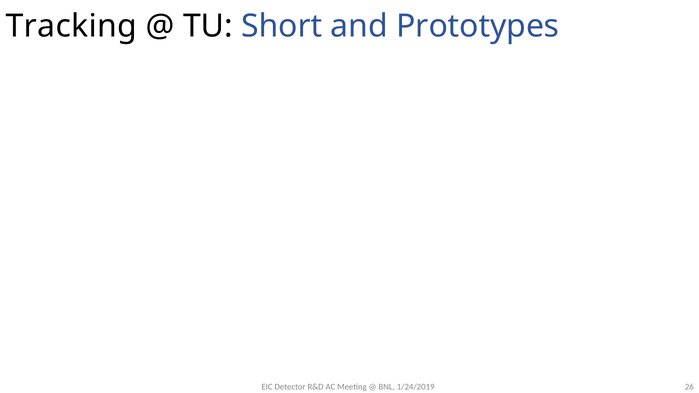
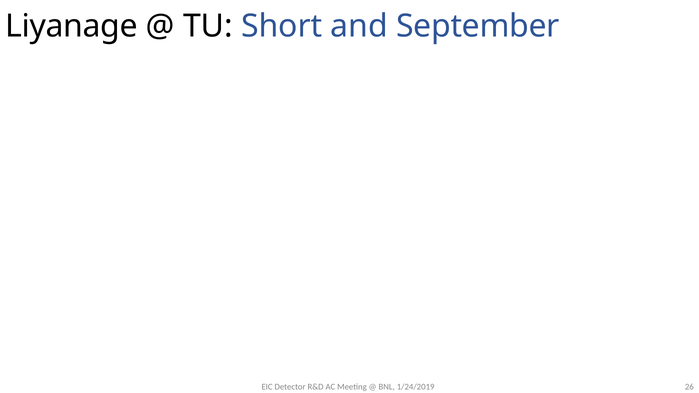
Tracking: Tracking -> Liyanage (72, 26)
Prototypes: Prototypes -> September (478, 26)
